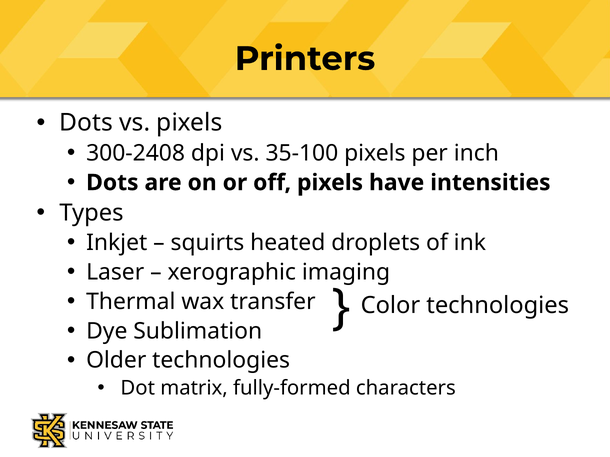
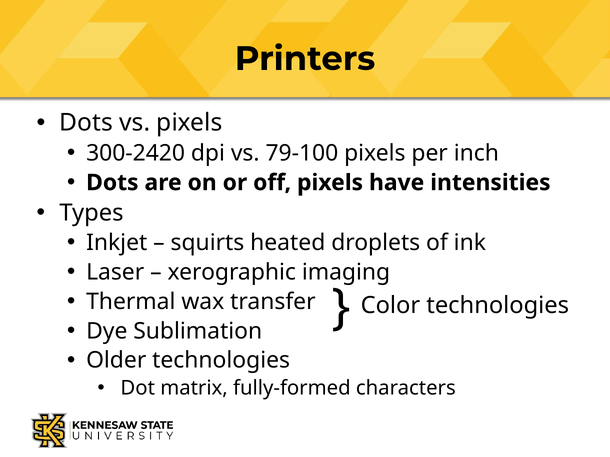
300-2408: 300-2408 -> 300-2420 (136, 153)
35-100: 35-100 -> 79-100 (302, 153)
